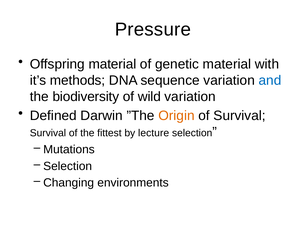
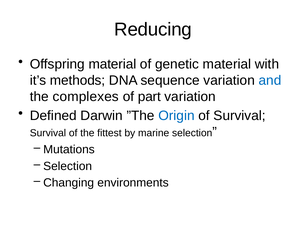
Pressure: Pressure -> Reducing (153, 30)
biodiversity: biodiversity -> complexes (86, 97)
wild: wild -> part (149, 97)
Origin colour: orange -> blue (176, 116)
lecture: lecture -> marine (154, 133)
